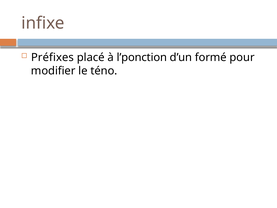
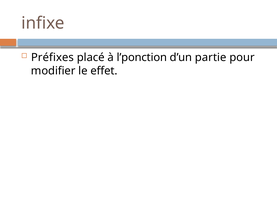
formé: formé -> partie (211, 57)
téno: téno -> effet (104, 71)
